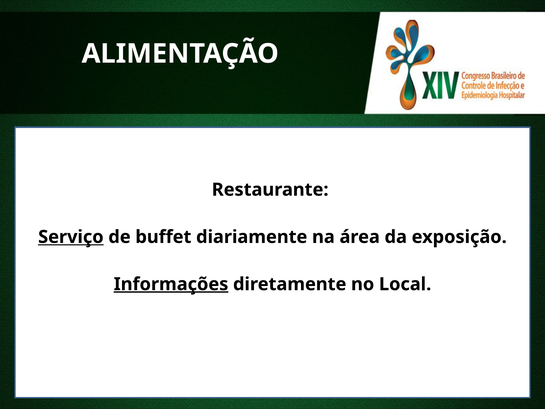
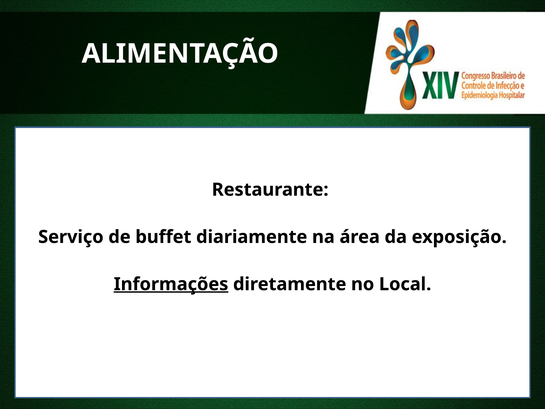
Serviço underline: present -> none (71, 237)
